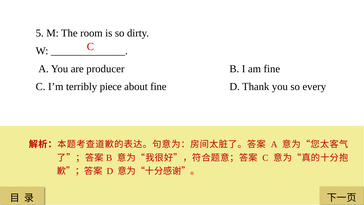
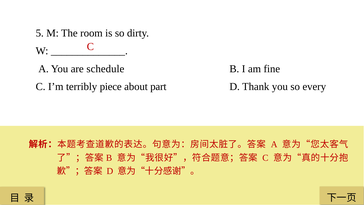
producer: producer -> schedule (105, 69)
about fine: fine -> part (158, 87)
